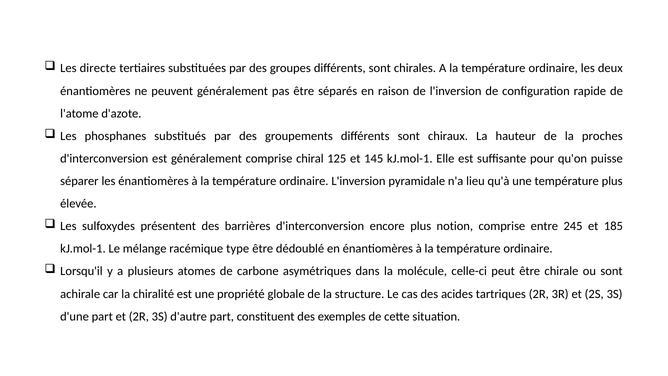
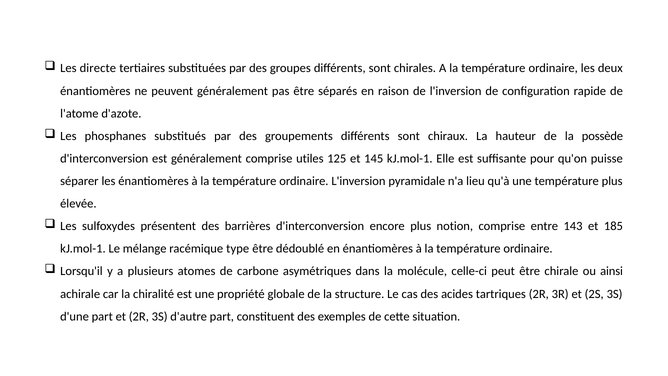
proches: proches -> possède (602, 136)
chiral: chiral -> utiles (310, 158)
245: 245 -> 143 (573, 226)
ou sont: sont -> ainsi (612, 271)
